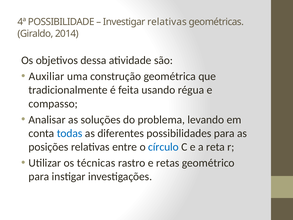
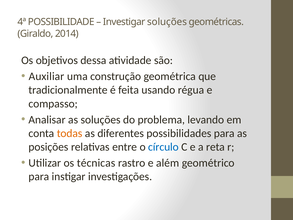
Investigar relativas: relativas -> soluções (167, 22)
todas colour: blue -> orange (70, 133)
retas: retas -> além (168, 163)
